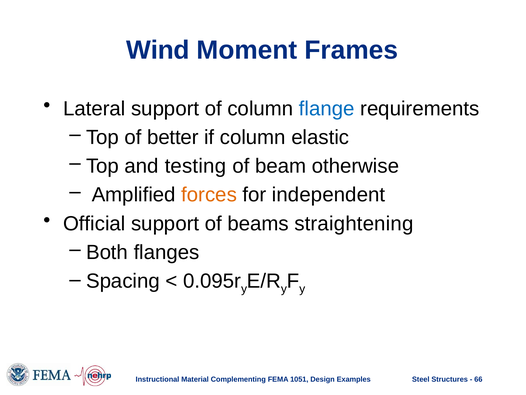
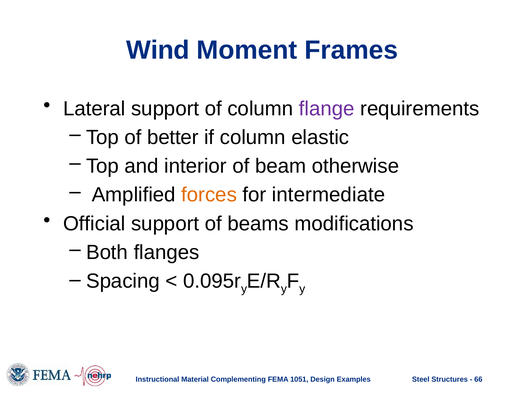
flange colour: blue -> purple (327, 109)
testing: testing -> interior (196, 166)
independent: independent -> intermediate (329, 195)
straightening: straightening -> modifications (354, 223)
